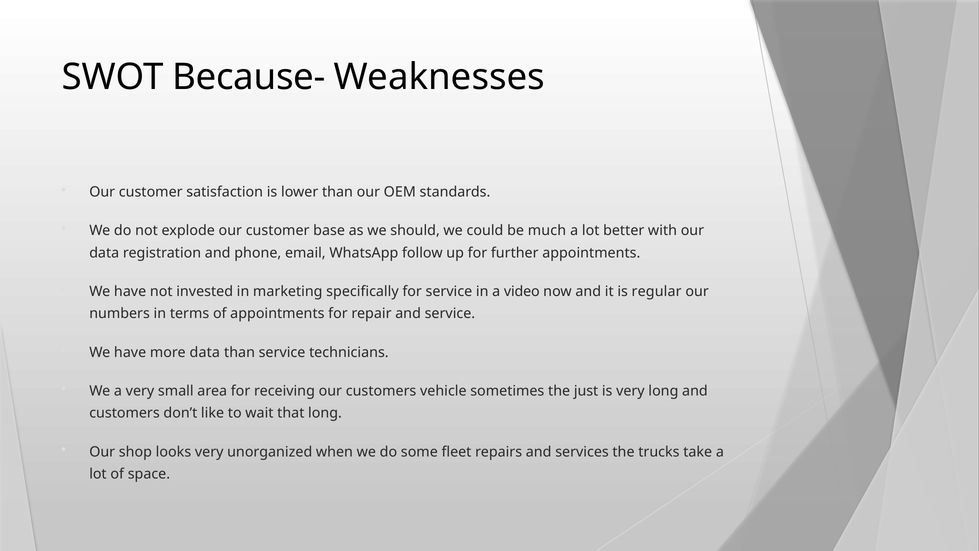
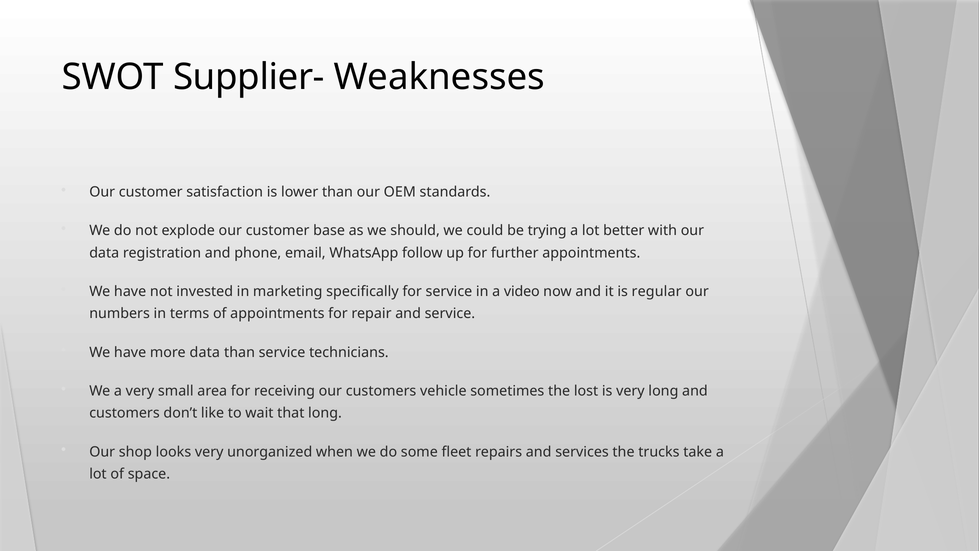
Because-: Because- -> Supplier- (249, 77)
much: much -> trying (547, 230)
just: just -> lost (586, 391)
